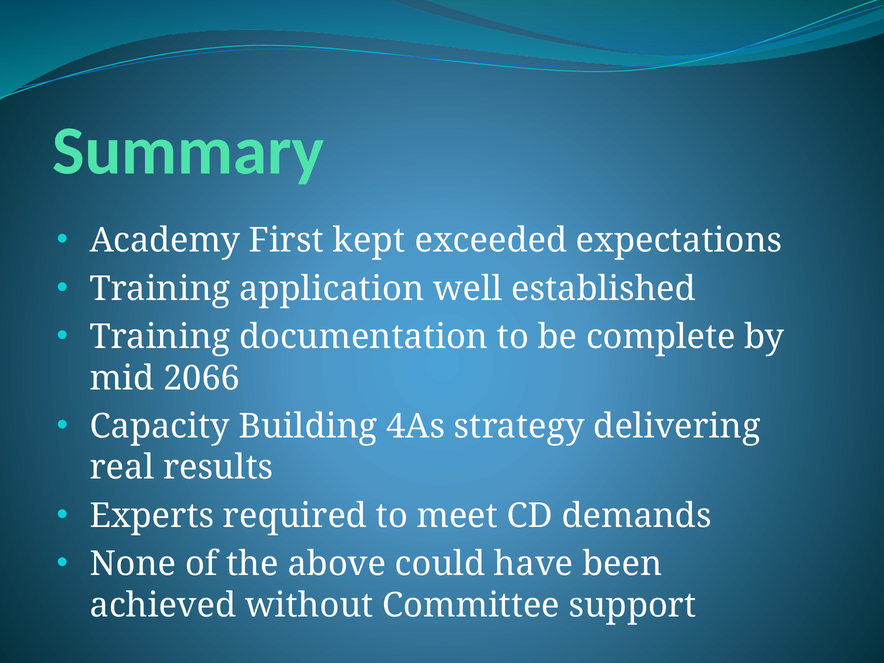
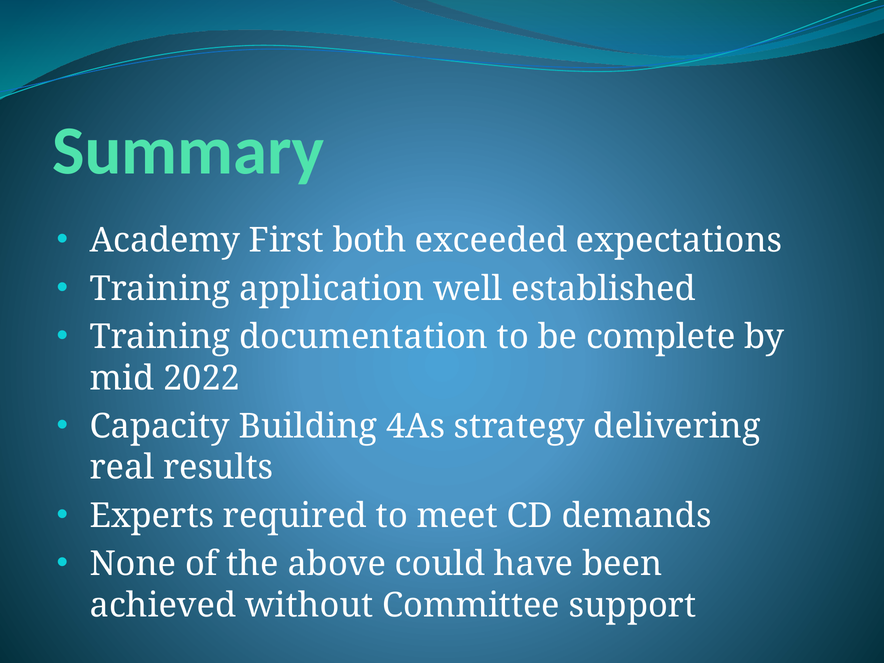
kept: kept -> both (369, 241)
2066: 2066 -> 2022 (202, 378)
